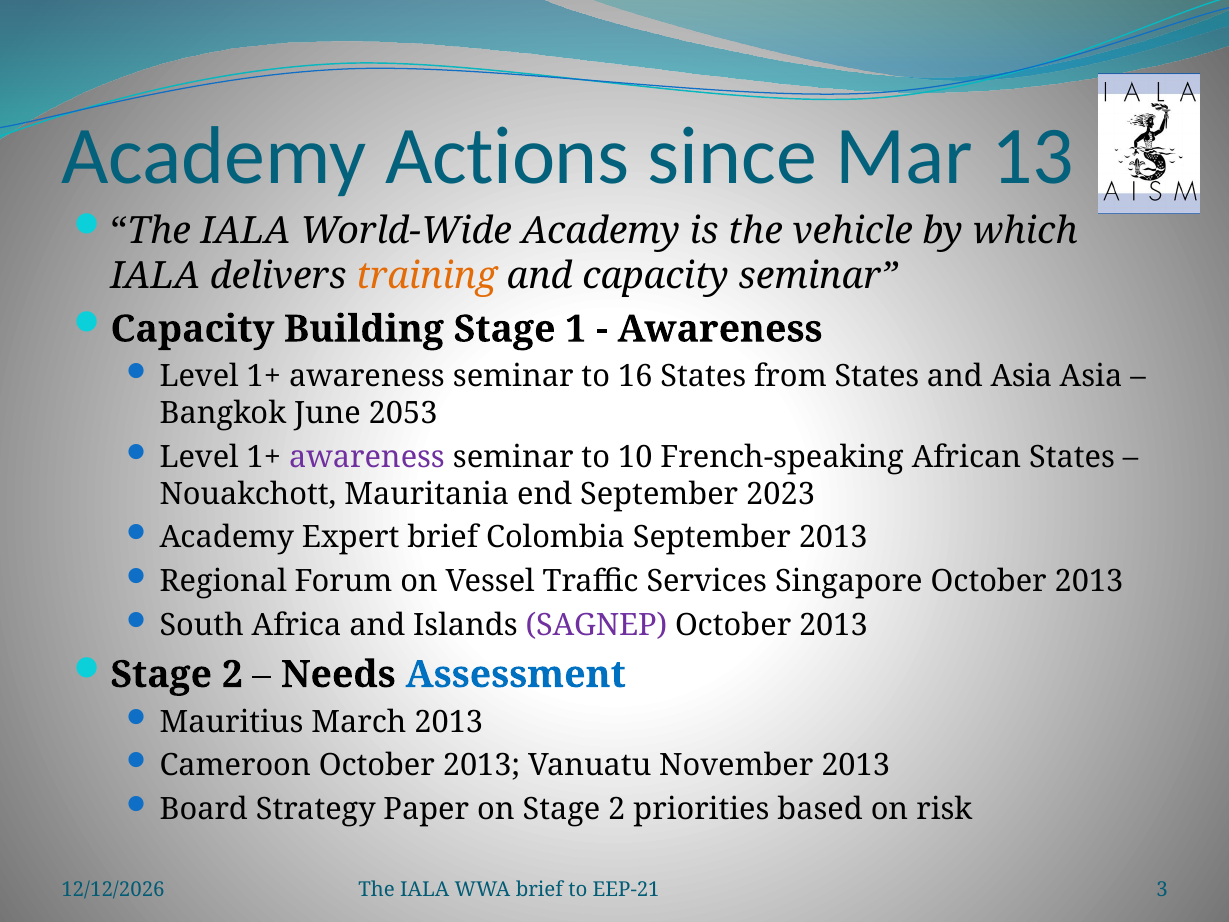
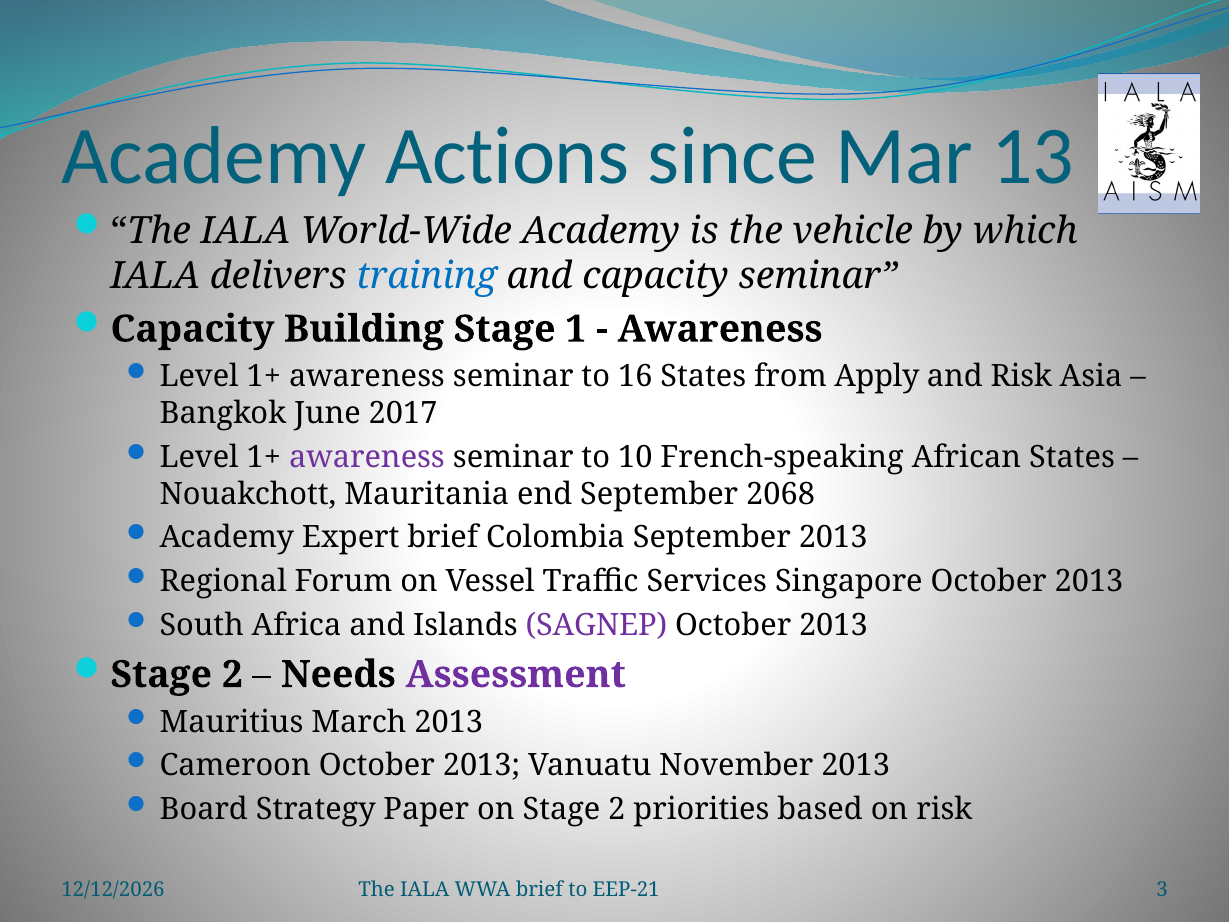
training colour: orange -> blue (427, 276)
from States: States -> Apply (877, 376)
and Asia: Asia -> Risk (1021, 376)
2053: 2053 -> 2017 (403, 413)
2023: 2023 -> 2068 (781, 494)
Assessment colour: blue -> purple (516, 674)
